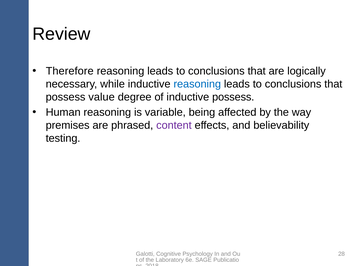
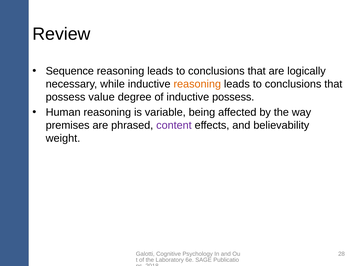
Therefore: Therefore -> Sequence (70, 71)
reasoning colour: blue -> orange (197, 84)
testing: testing -> weight (63, 138)
